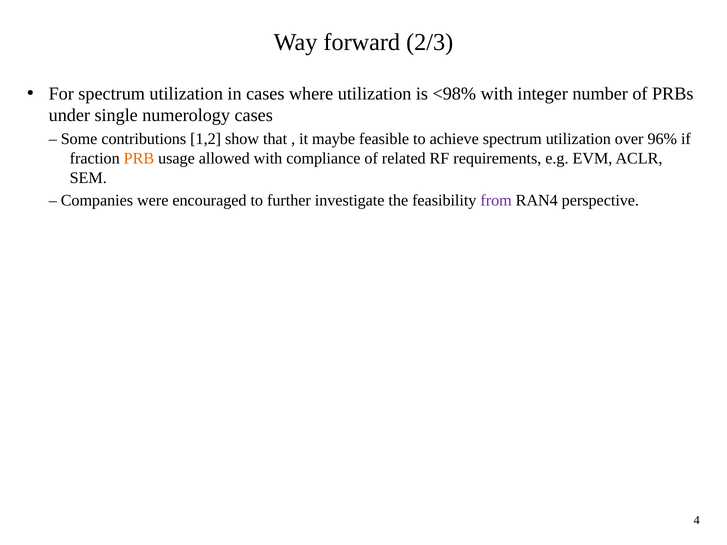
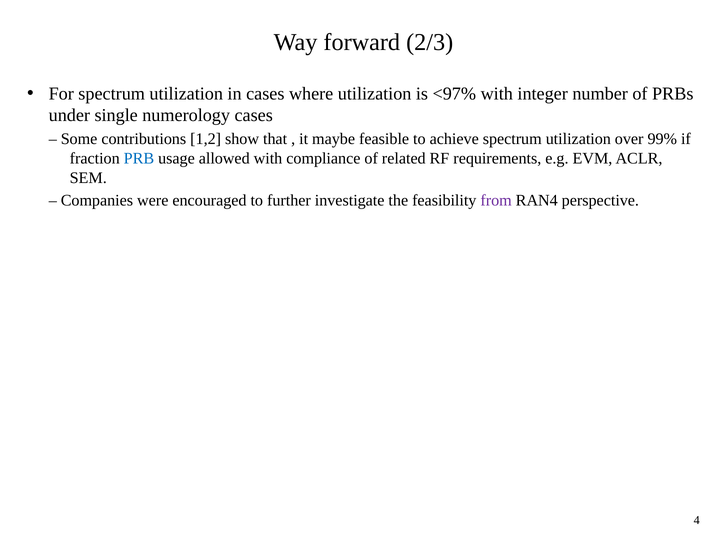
<98%: <98% -> <97% (454, 94)
96%: 96% -> 99% (662, 139)
PRB colour: orange -> blue (139, 159)
